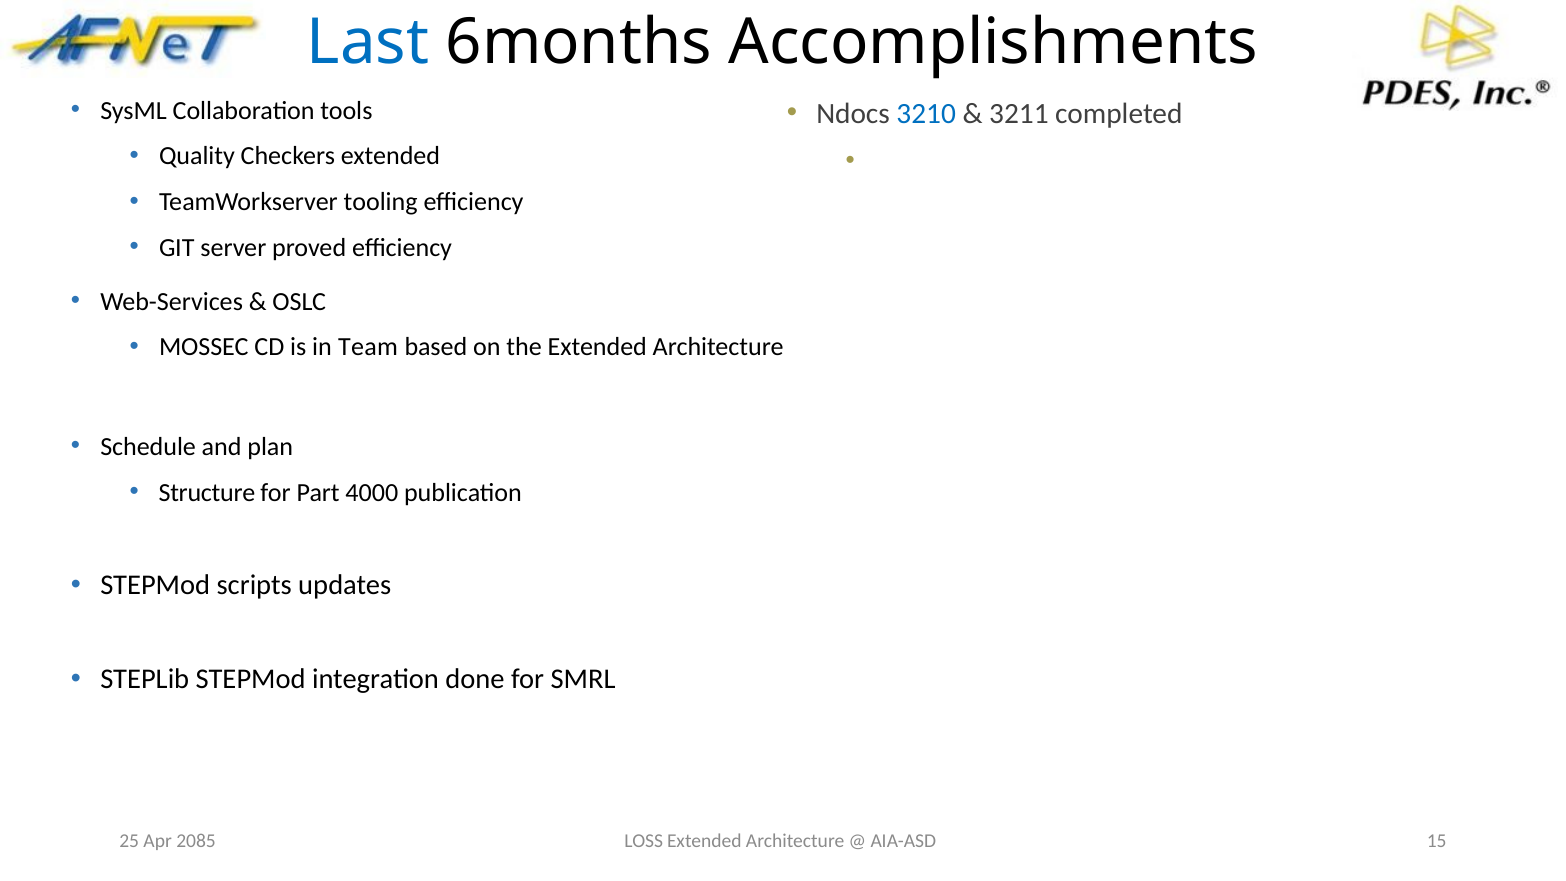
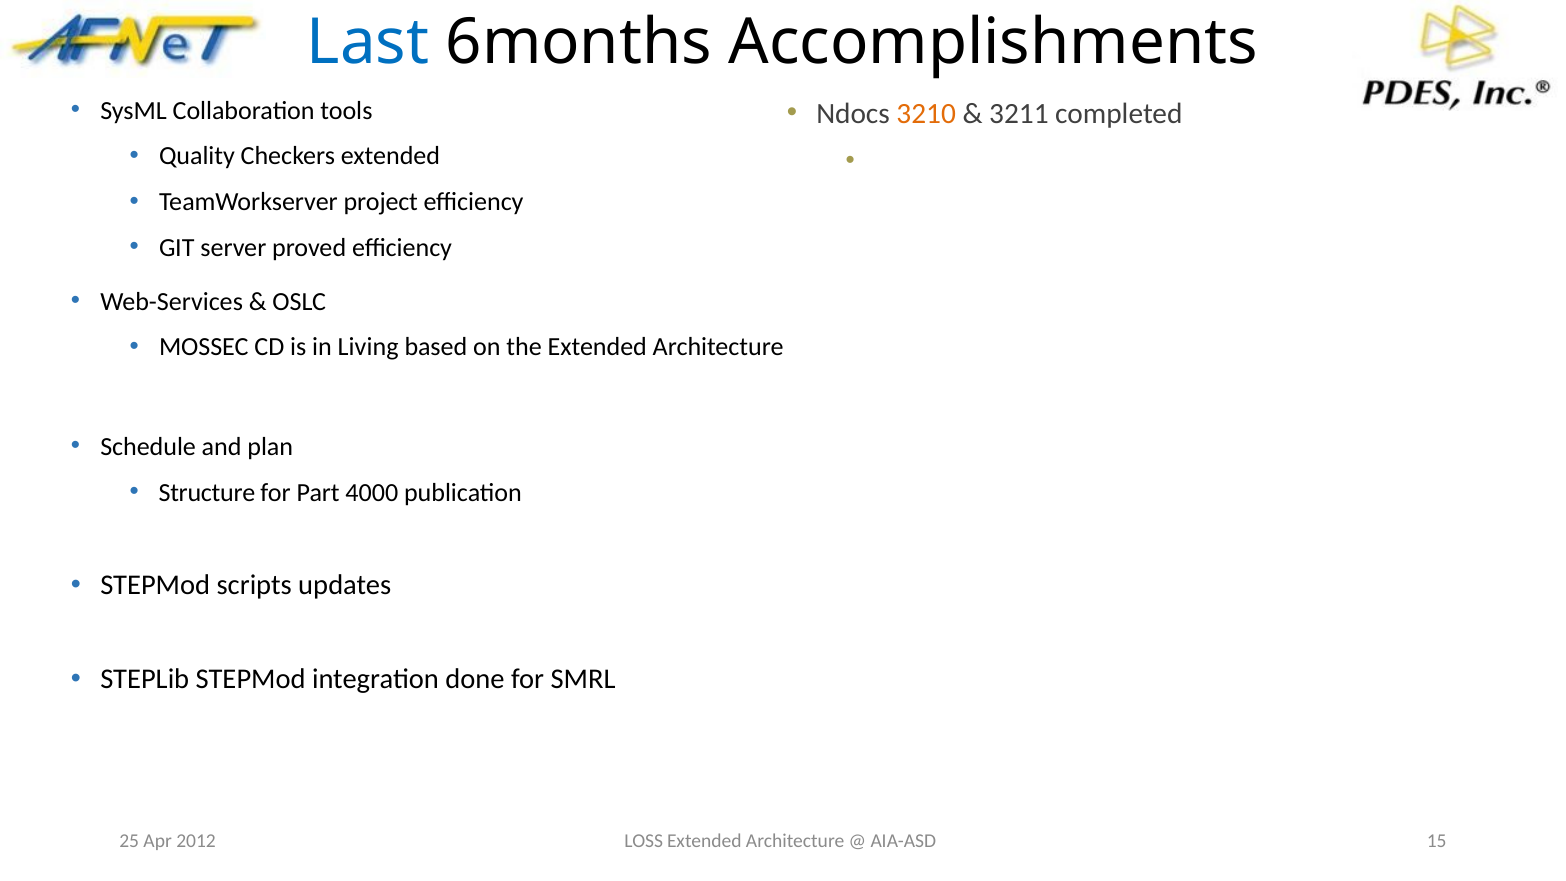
3210 colour: blue -> orange (926, 114)
tooling: tooling -> project (381, 202)
Team: Team -> Living (368, 347)
2085: 2085 -> 2012 (196, 841)
